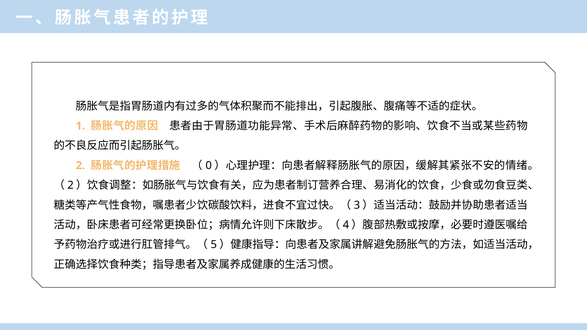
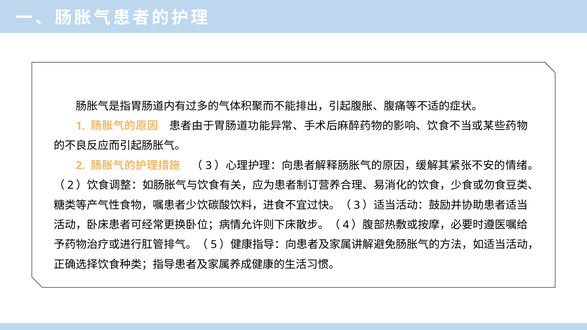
0: 0 -> 3 (209, 166)
